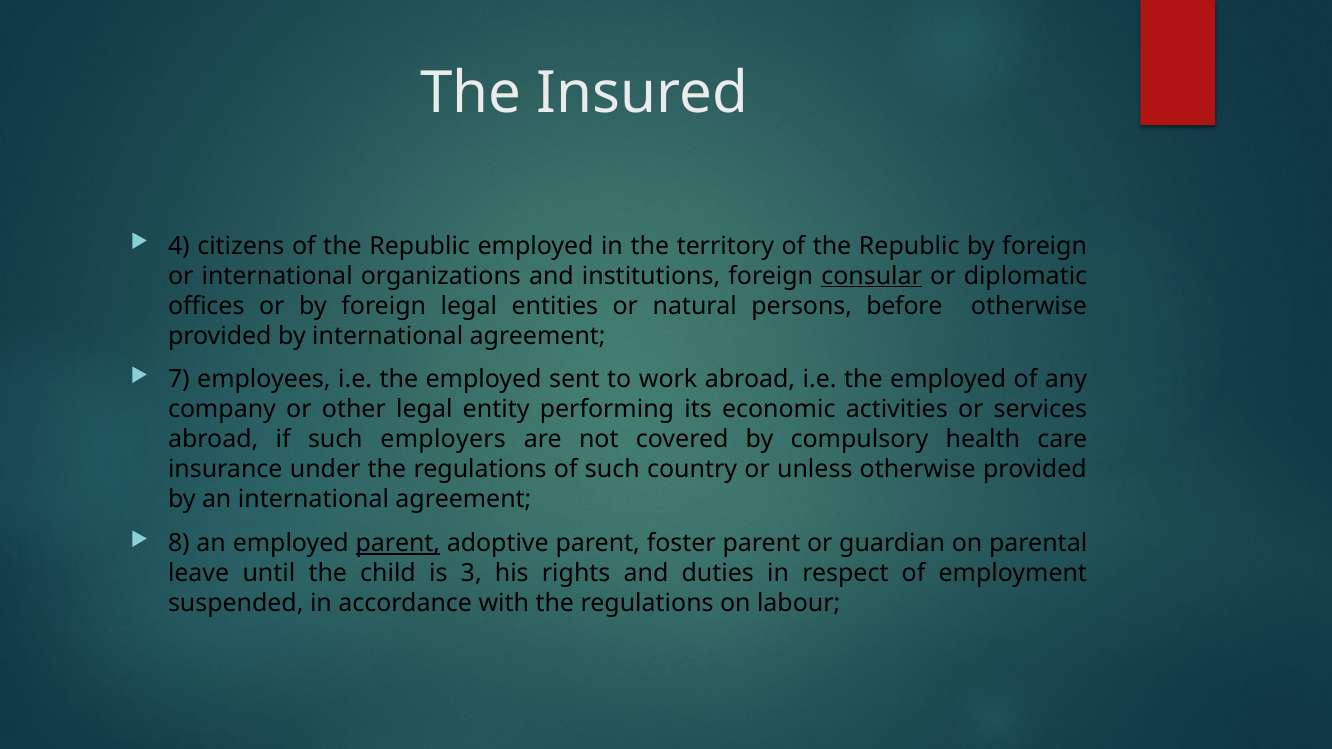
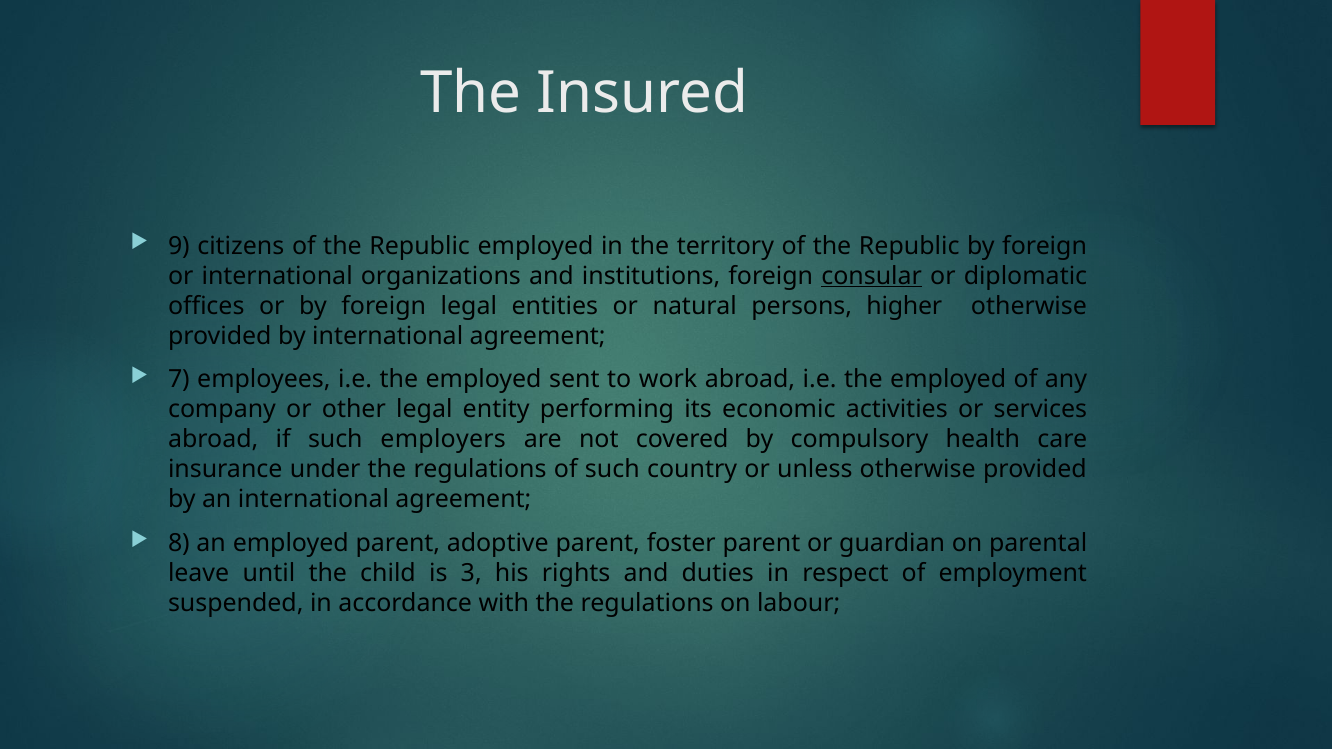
4: 4 -> 9 (179, 246)
before: before -> higher (904, 306)
parent underline: present -> none (398, 544)
